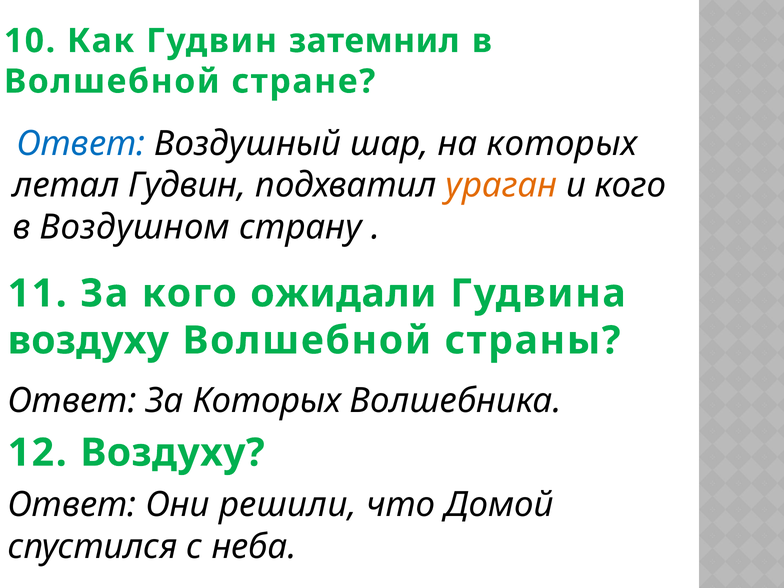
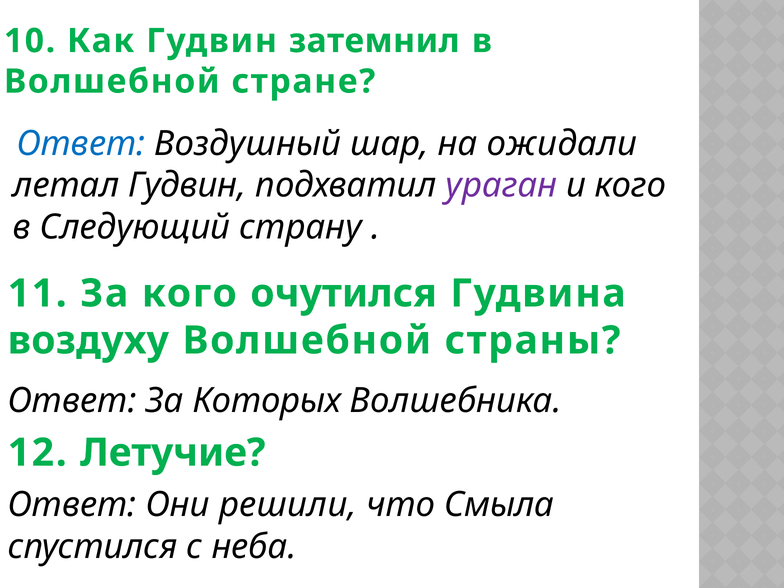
на которых: которых -> ожидали (562, 144)
ураган colour: orange -> purple (501, 185)
Воздушном: Воздушном -> Следующий (135, 227)
ожидали: ожидали -> очутился (344, 293)
12 Воздуху: Воздуху -> Летучие (173, 453)
Домой: Домой -> Смыла (499, 505)
